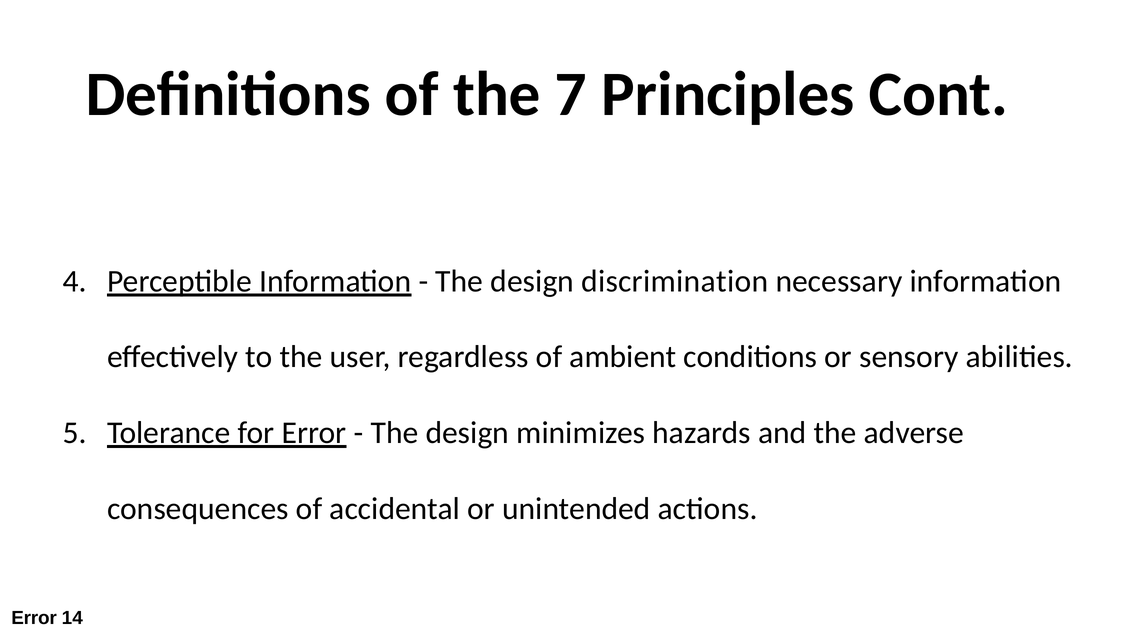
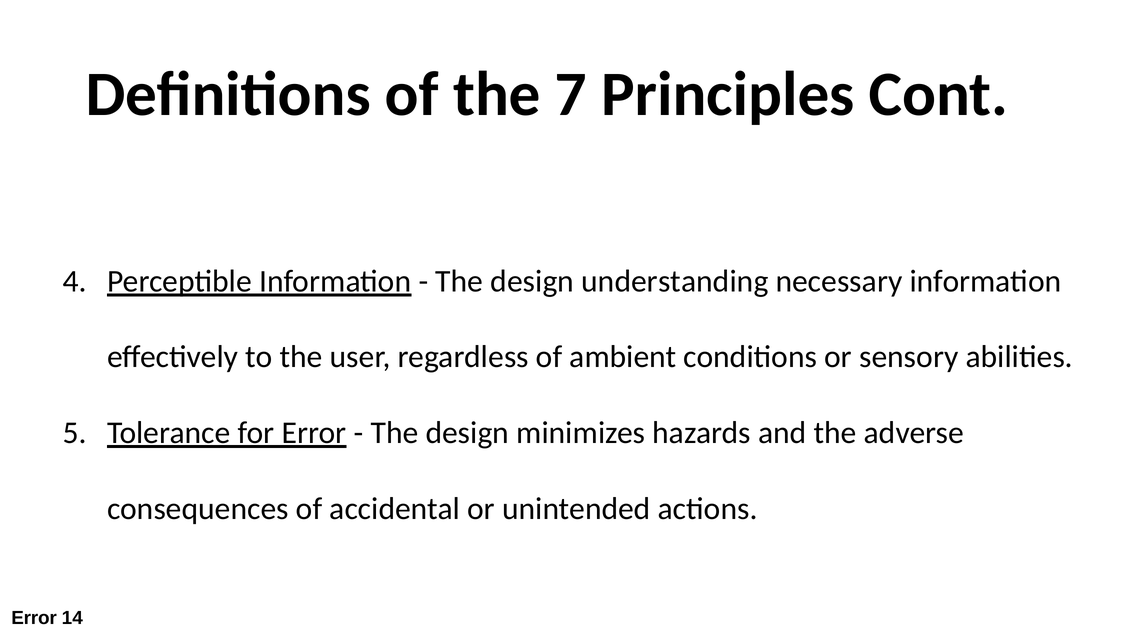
discrimination: discrimination -> understanding (675, 281)
